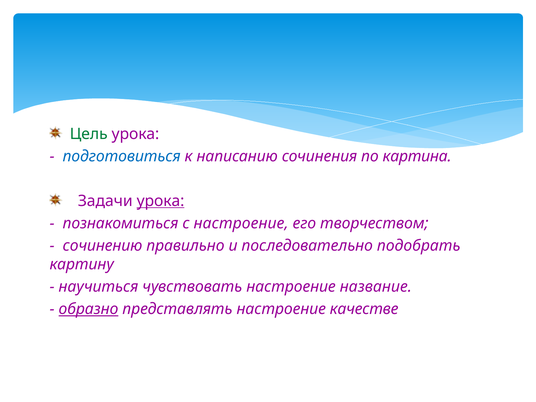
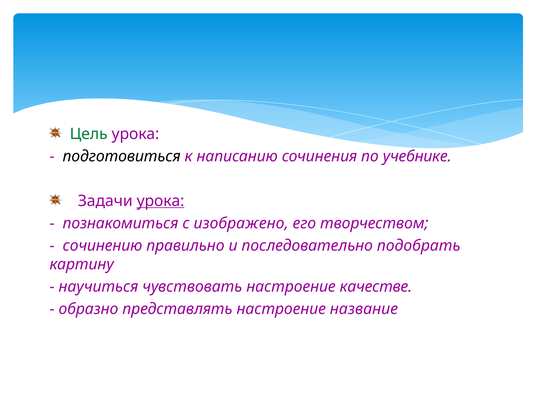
подготовиться colour: blue -> black (122, 156)
картина: картина -> учебнике (417, 156)
с настроение: настроение -> изображено (241, 223)
название: название -> качестве (376, 287)
образно underline: present -> none (88, 309)
качестве: качестве -> название (364, 309)
